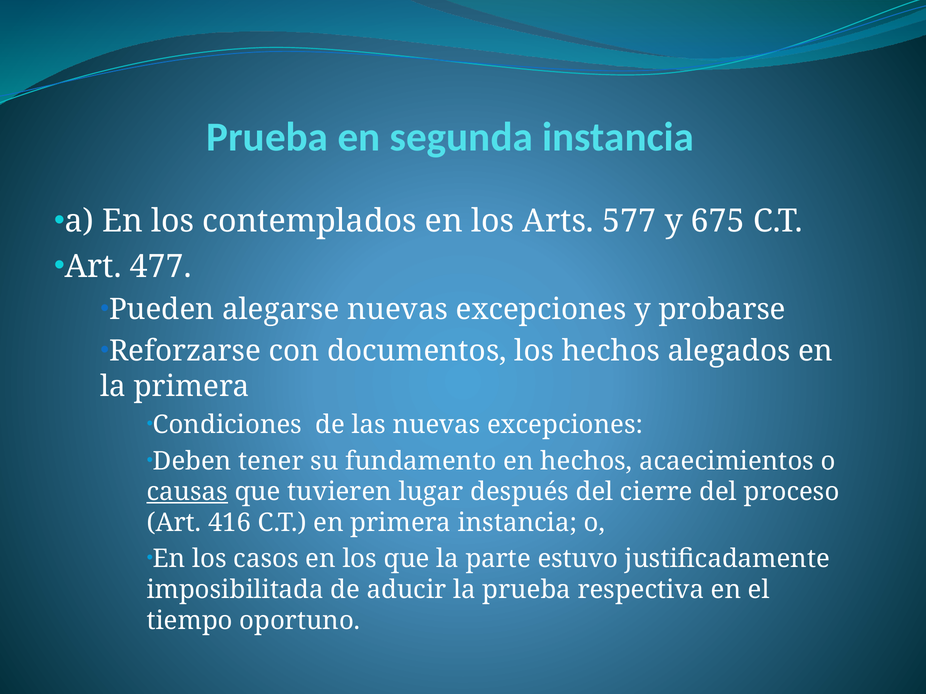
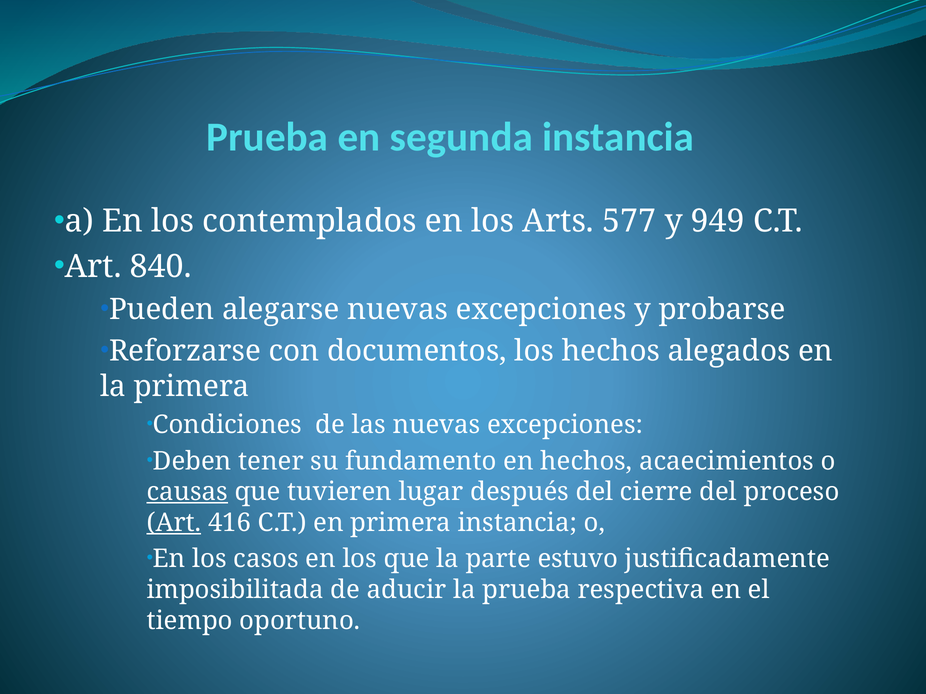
675: 675 -> 949 (718, 221)
477: 477 -> 840 (161, 267)
Art underline: none -> present (174, 523)
